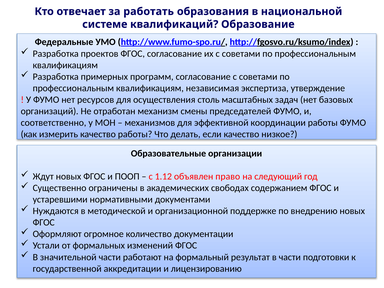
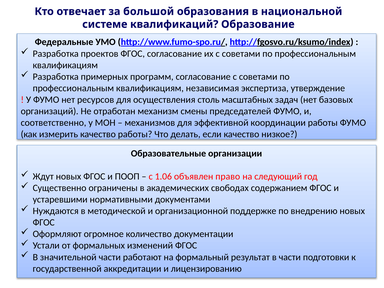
работать: работать -> большой (149, 11)
1.12: 1.12 -> 1.06 (163, 176)
